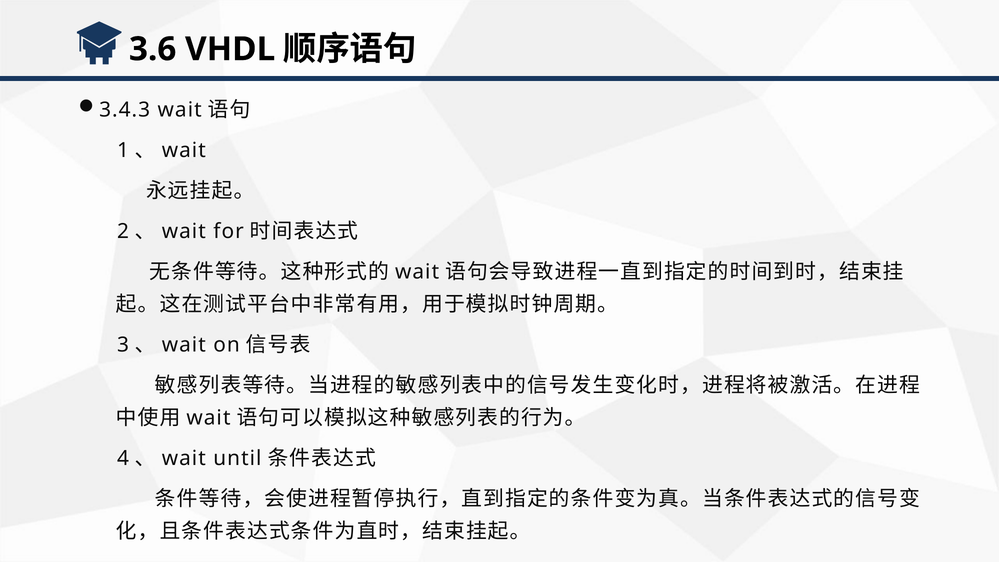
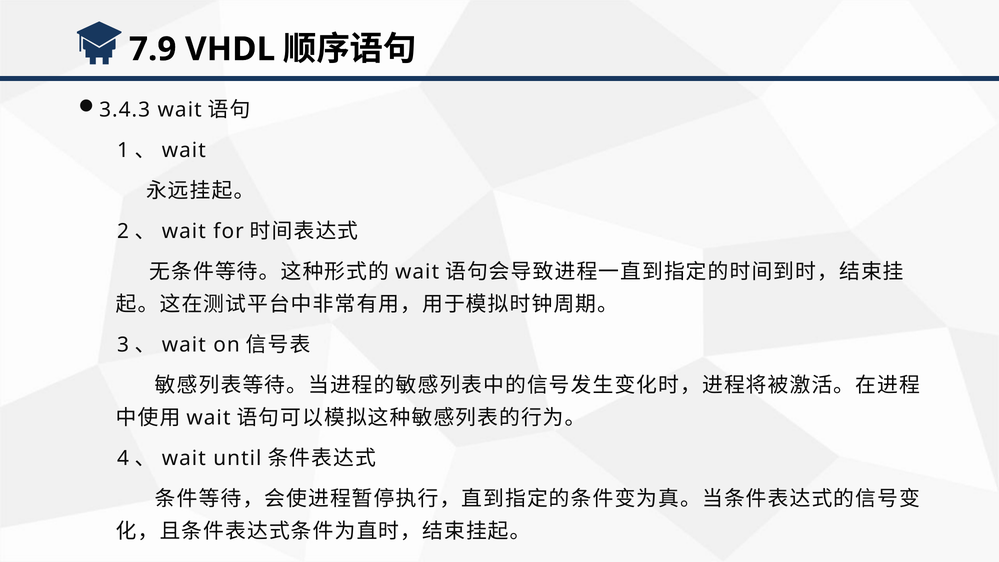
3.6: 3.6 -> 7.9 (153, 49)
